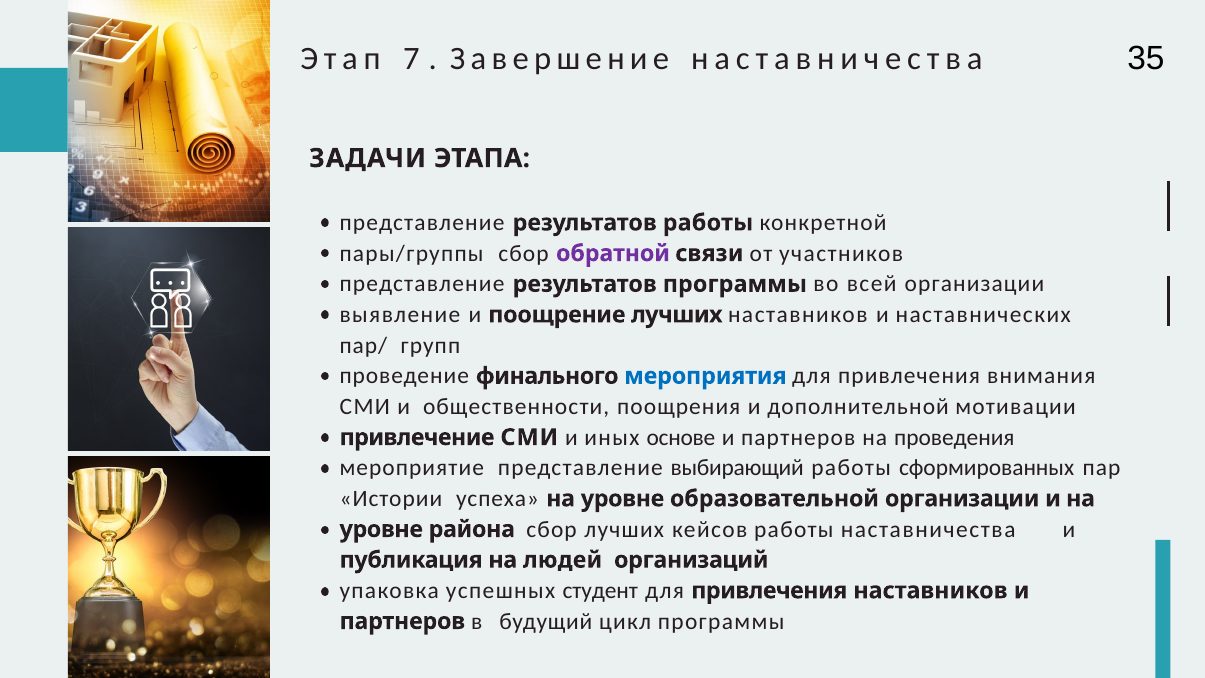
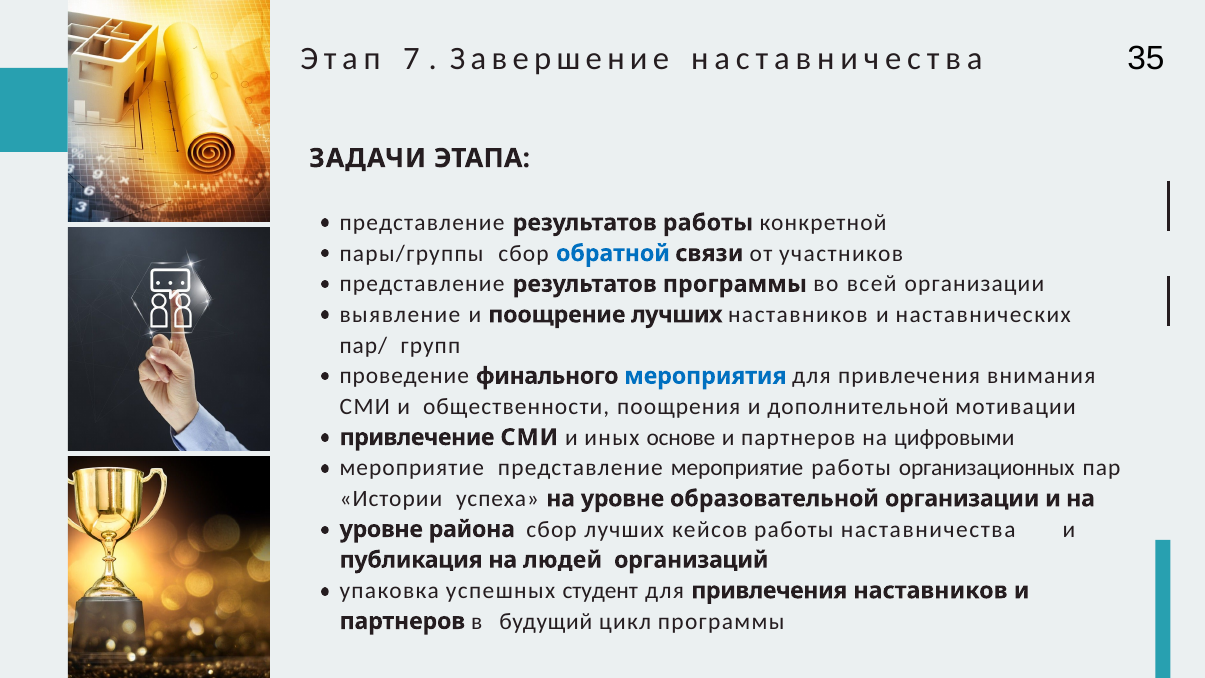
обратной colour: purple -> blue (613, 253)
проведения: проведения -> цифровыми (954, 437)
представление выбирающий: выбирающий -> мероприятие (737, 468)
сформированных: сформированных -> организационных (987, 468)
